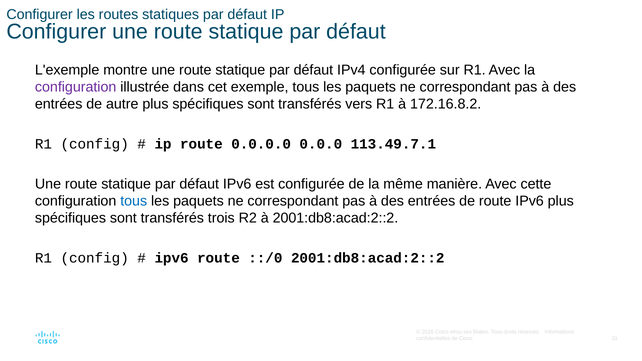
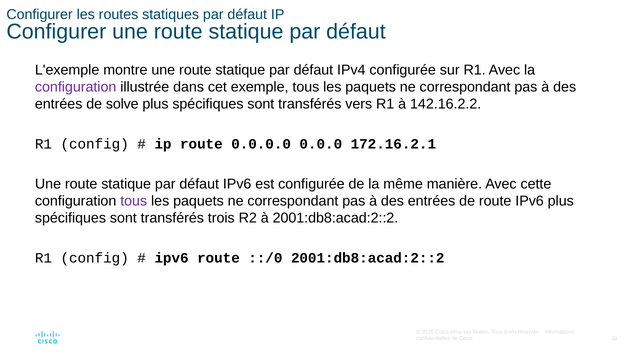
autre: autre -> solve (122, 104)
172.16.8.2: 172.16.8.2 -> 142.16.2.2 (446, 104)
113.49.7.1: 113.49.7.1 -> 172.16.2.1 (393, 144)
tous colour: blue -> purple (134, 201)
